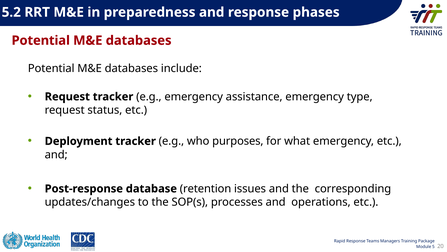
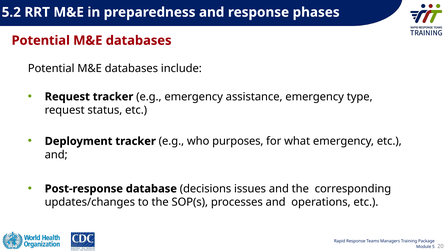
retention: retention -> decisions (206, 188)
